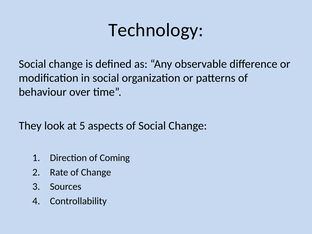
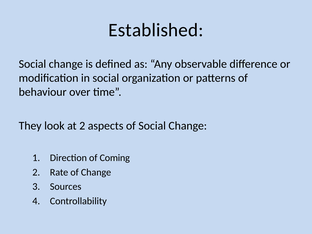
Technology: Technology -> Established (156, 30)
at 5: 5 -> 2 (82, 126)
